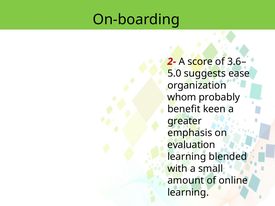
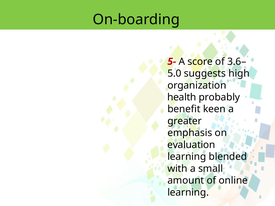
2-: 2- -> 5- (172, 62)
ease: ease -> high (239, 74)
whom: whom -> health (182, 97)
